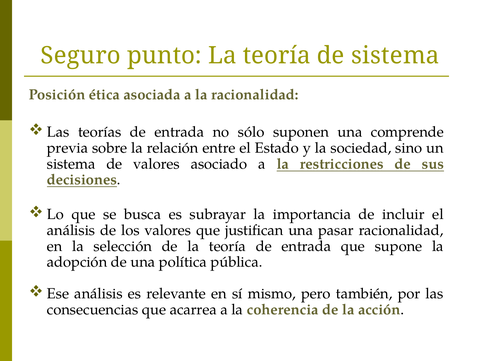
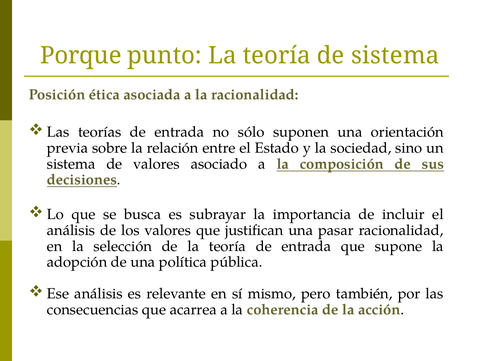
Seguro: Seguro -> Porque (81, 55)
comprende: comprende -> orientación (407, 132)
restricciones: restricciones -> composición (342, 164)
